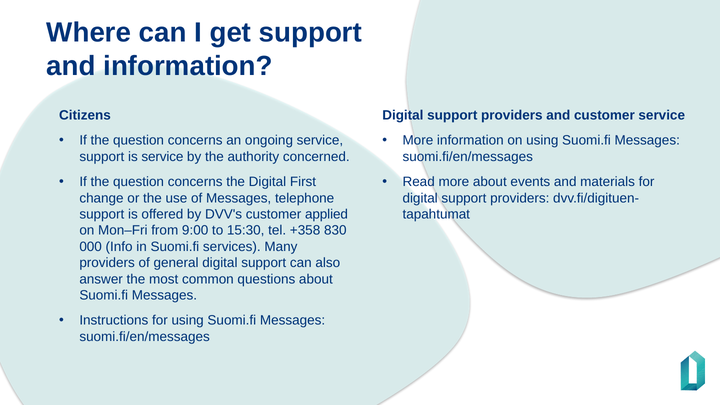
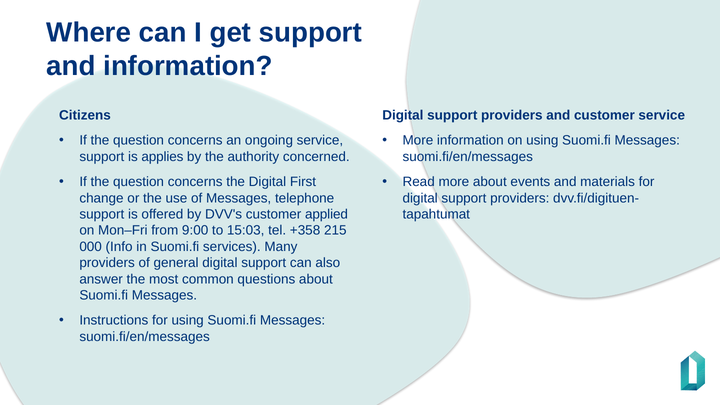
is service: service -> applies (162, 157)
15:30: 15:30 -> 15:03 (246, 231)
830: 830 -> 215 (335, 231)
